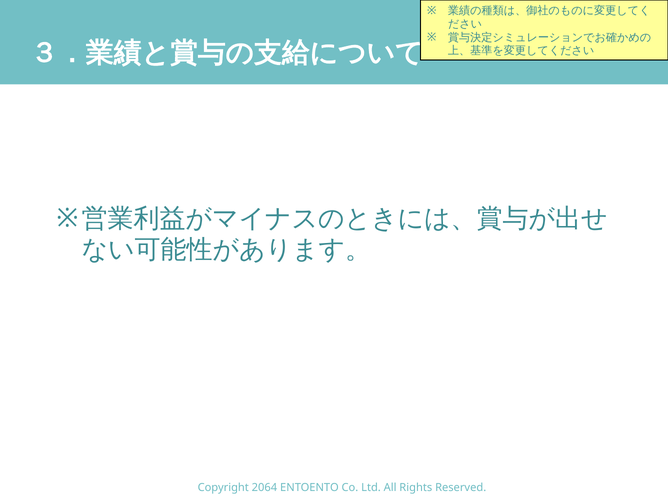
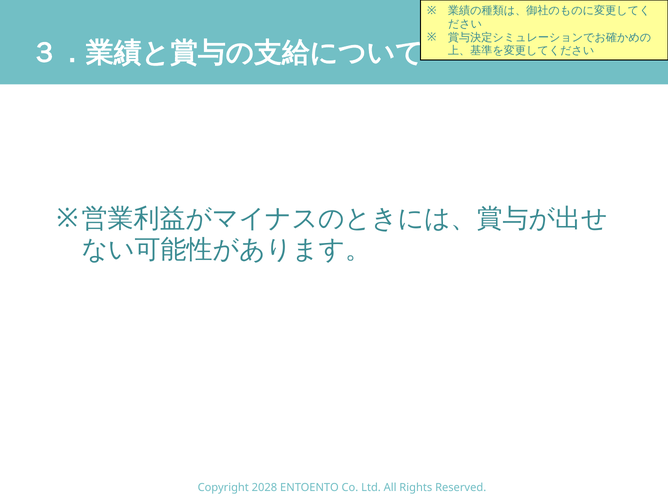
2064: 2064 -> 2028 (264, 487)
